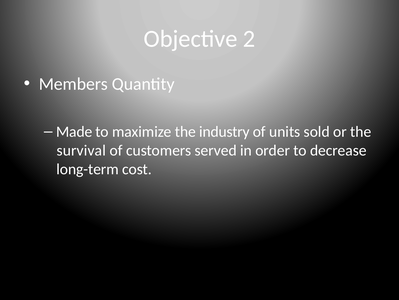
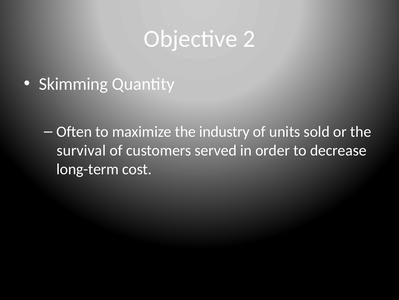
Members: Members -> Skimming (73, 84)
Made: Made -> Often (74, 131)
